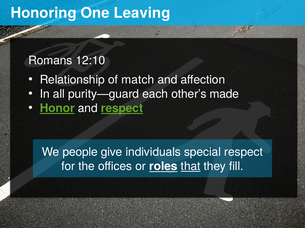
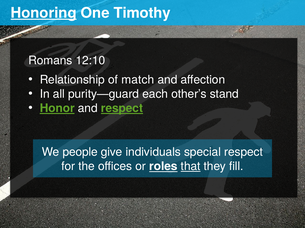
Honoring underline: none -> present (44, 13)
Leaving: Leaving -> Timothy (142, 13)
made: made -> stand (224, 94)
